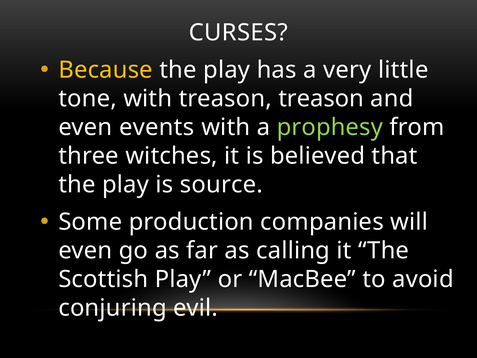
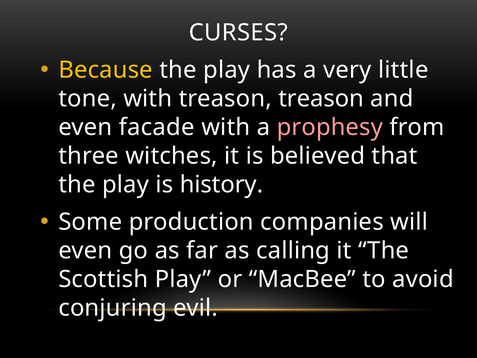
events: events -> facade (157, 127)
prophesy colour: light green -> pink (330, 127)
source: source -> history (222, 185)
